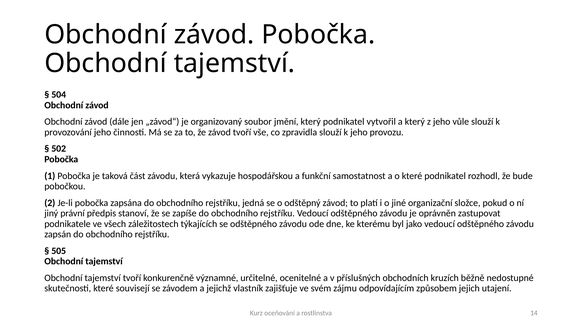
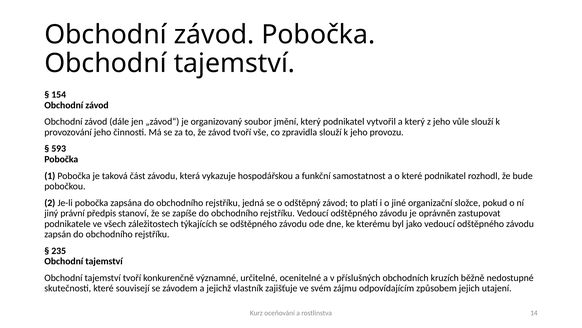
504: 504 -> 154 (59, 94)
502: 502 -> 593 (59, 148)
505: 505 -> 235 (59, 250)
